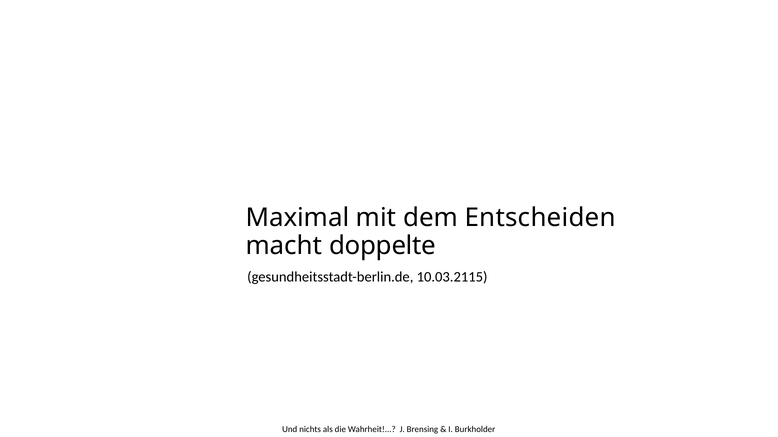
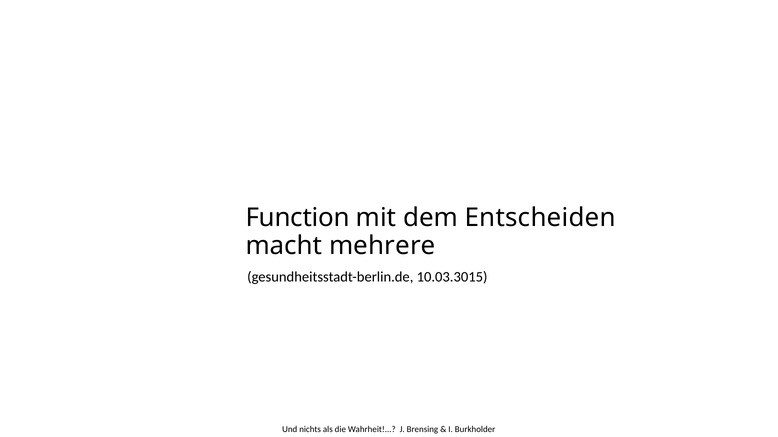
Maximal: Maximal -> Function (298, 218)
doppelte: doppelte -> mehrere (382, 246)
10.03.2115: 10.03.2115 -> 10.03.3015 (452, 277)
